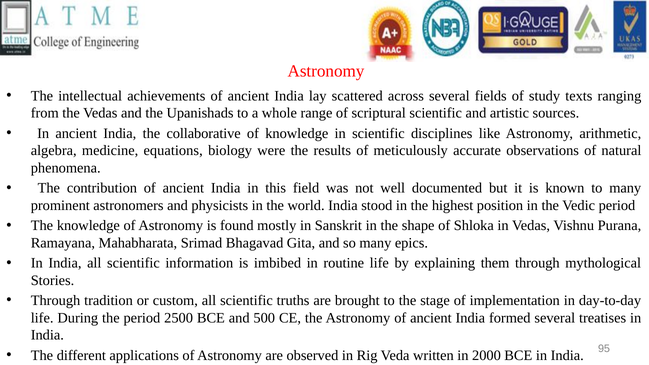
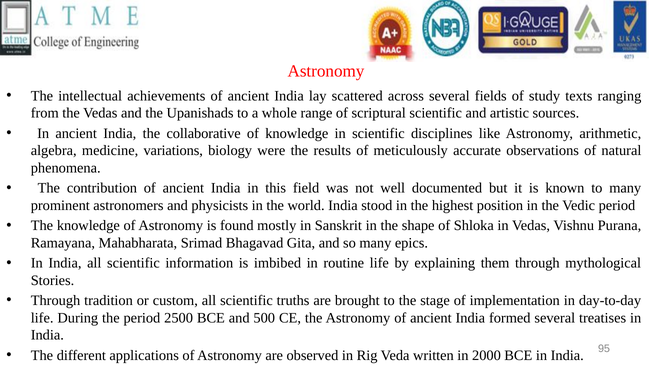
equations: equations -> variations (173, 151)
